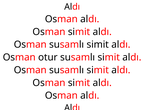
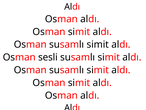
otur: otur -> sesli (48, 57)
